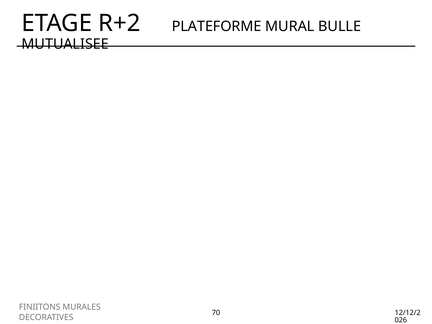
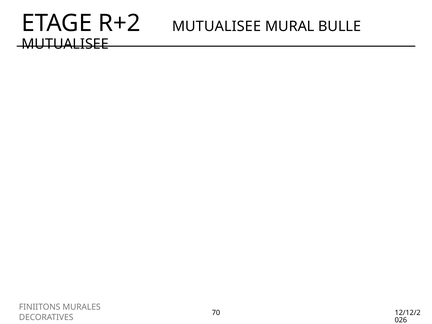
R+2 PLATEFORME: PLATEFORME -> MUTUALISEE (217, 27)
